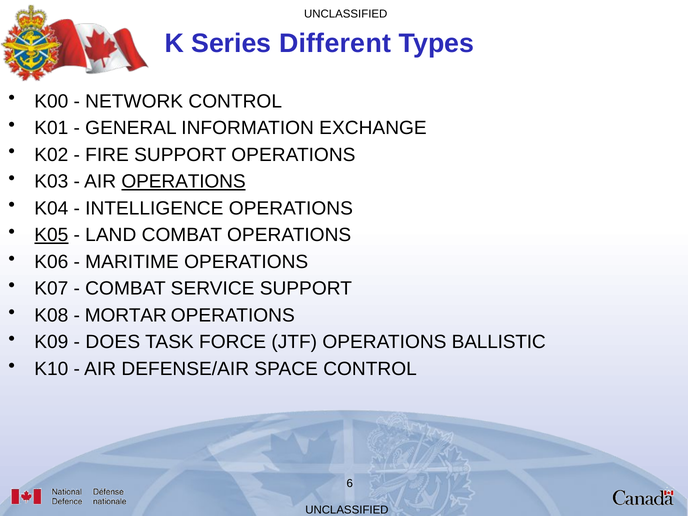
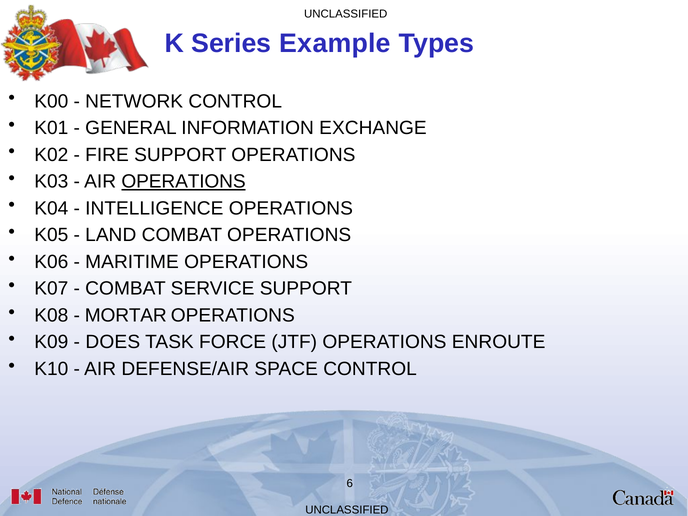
Different: Different -> Example (335, 44)
K05 underline: present -> none (51, 235)
BALLISTIC: BALLISTIC -> ENROUTE (499, 342)
